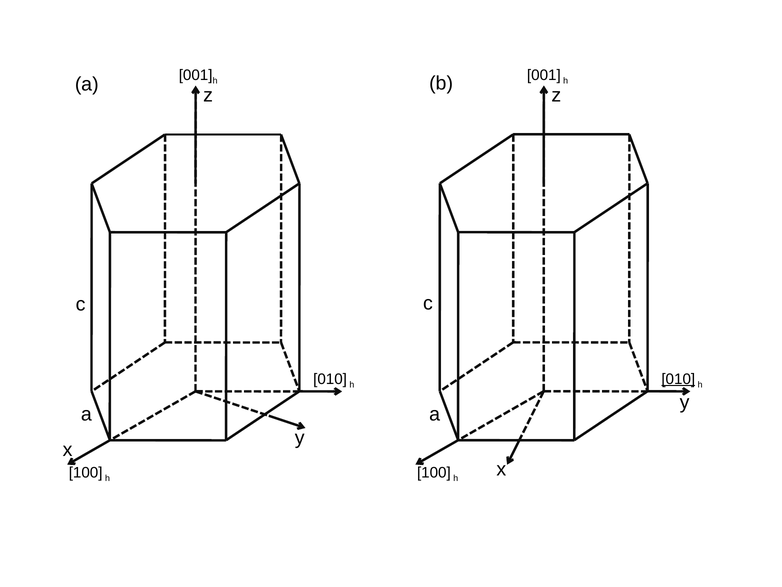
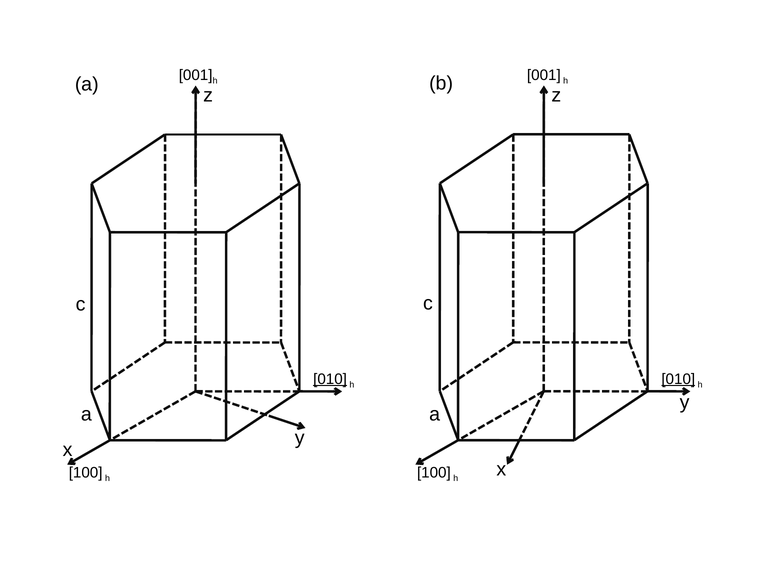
010 underline: none -> present (330, 379)
